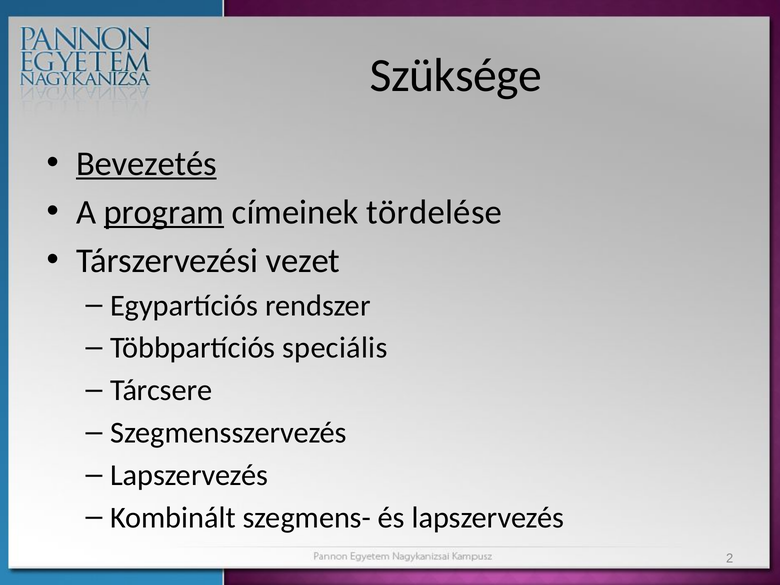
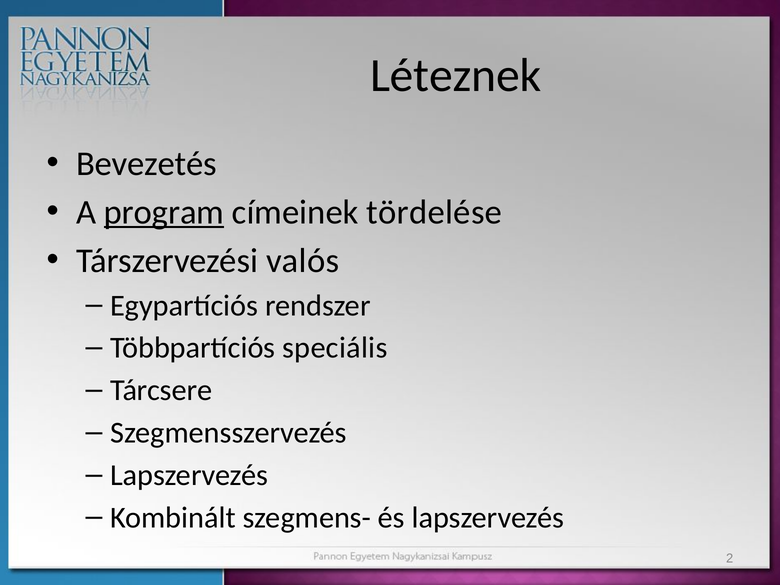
Szüksége: Szüksége -> Léteznek (456, 76)
Bevezetés underline: present -> none (146, 164)
vezet: vezet -> valós (303, 261)
